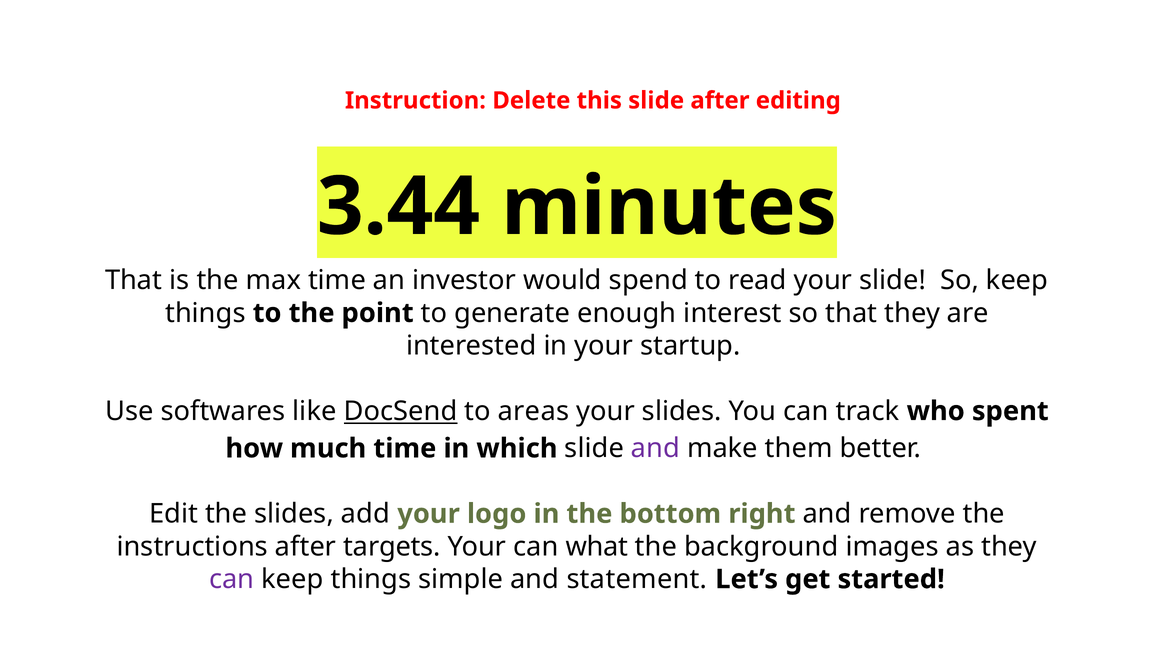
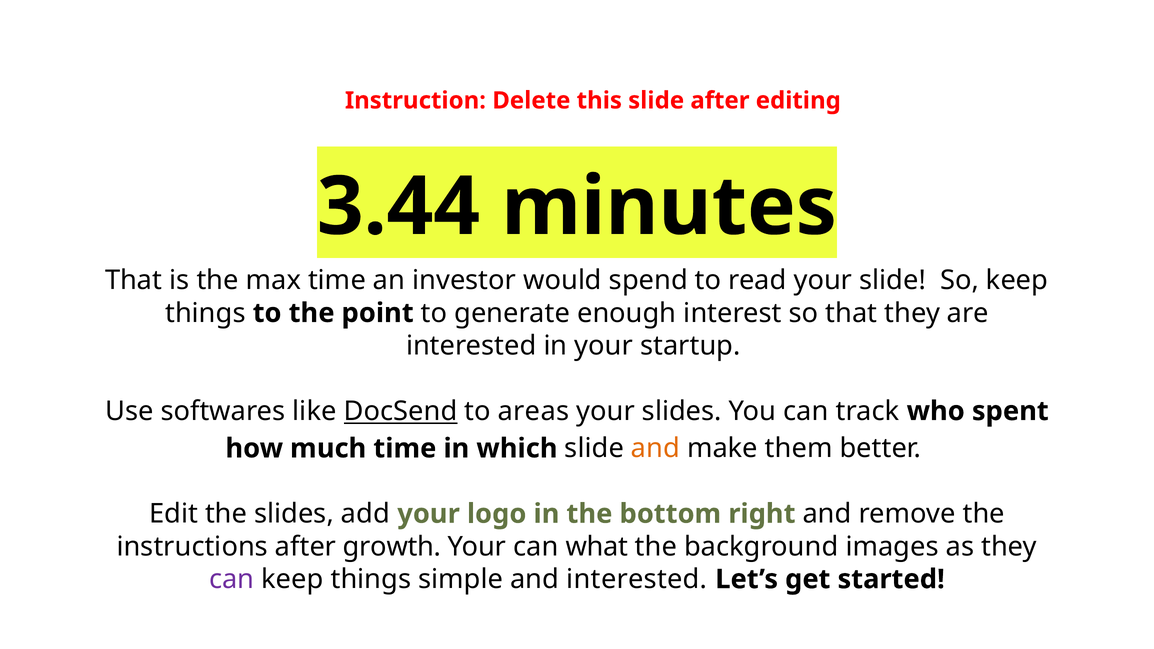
and colour: purple -> orange (655, 449)
targets: targets -> growth (392, 547)
and statement: statement -> interested (637, 579)
